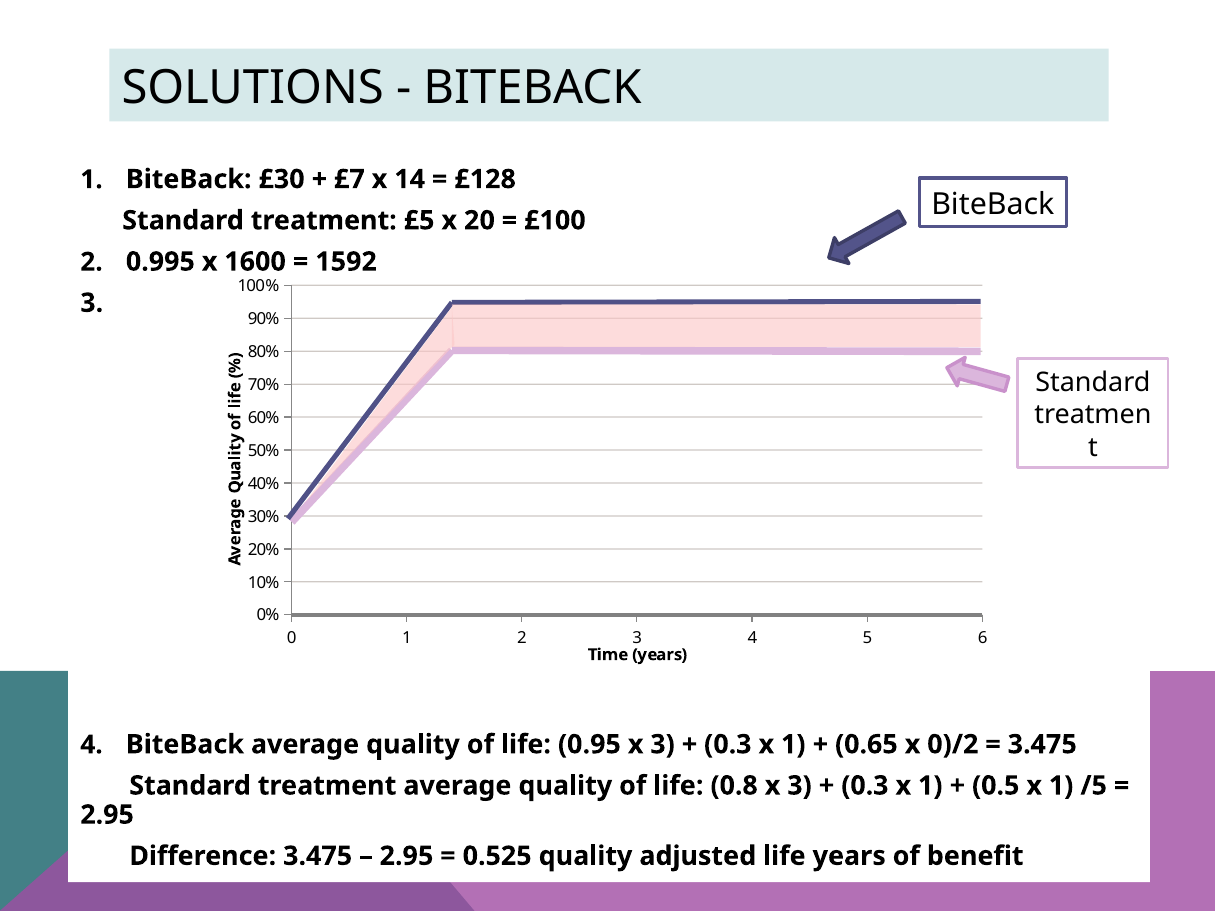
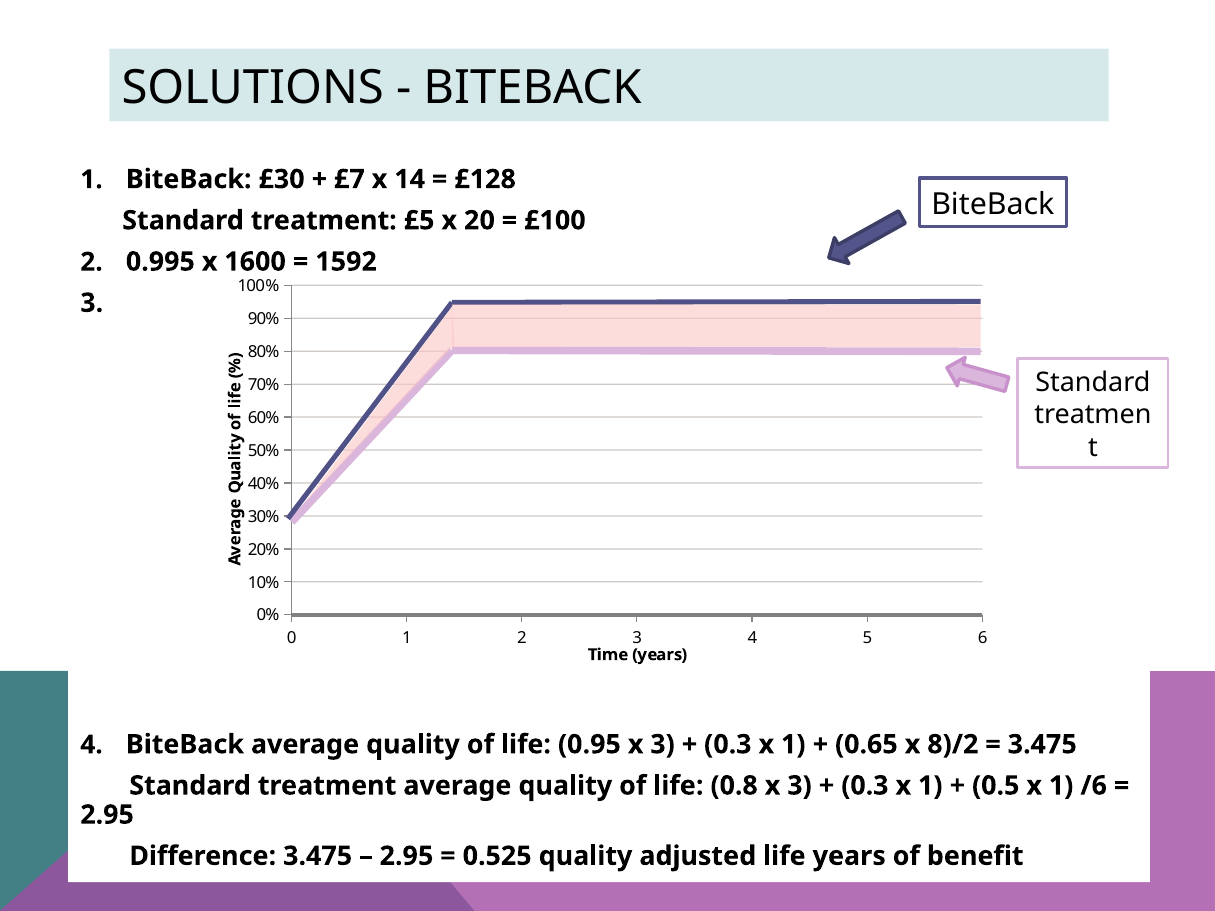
0)/2: 0)/2 -> 8)/2 (953, 745)
/5: /5 -> /6 (1094, 786)
